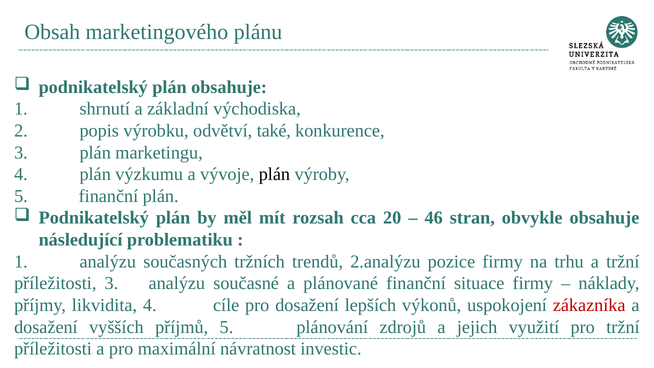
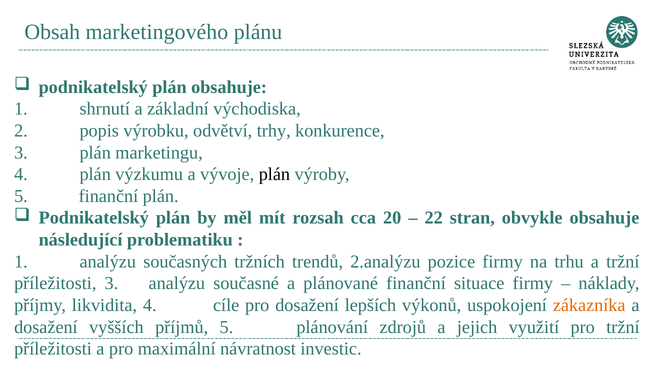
také: také -> trhy (274, 131)
46: 46 -> 22 (434, 218)
zákazníka colour: red -> orange (589, 305)
